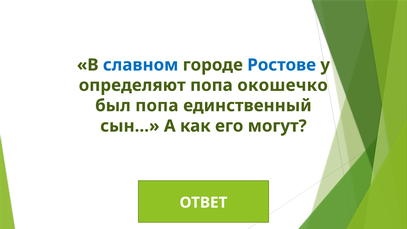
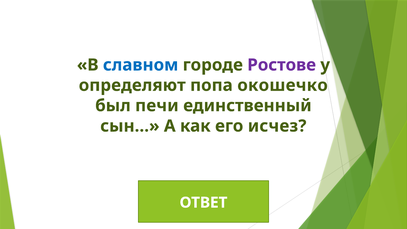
Ростове colour: blue -> purple (282, 65)
был попа: попа -> печи (157, 106)
могут: могут -> исчез (277, 126)
